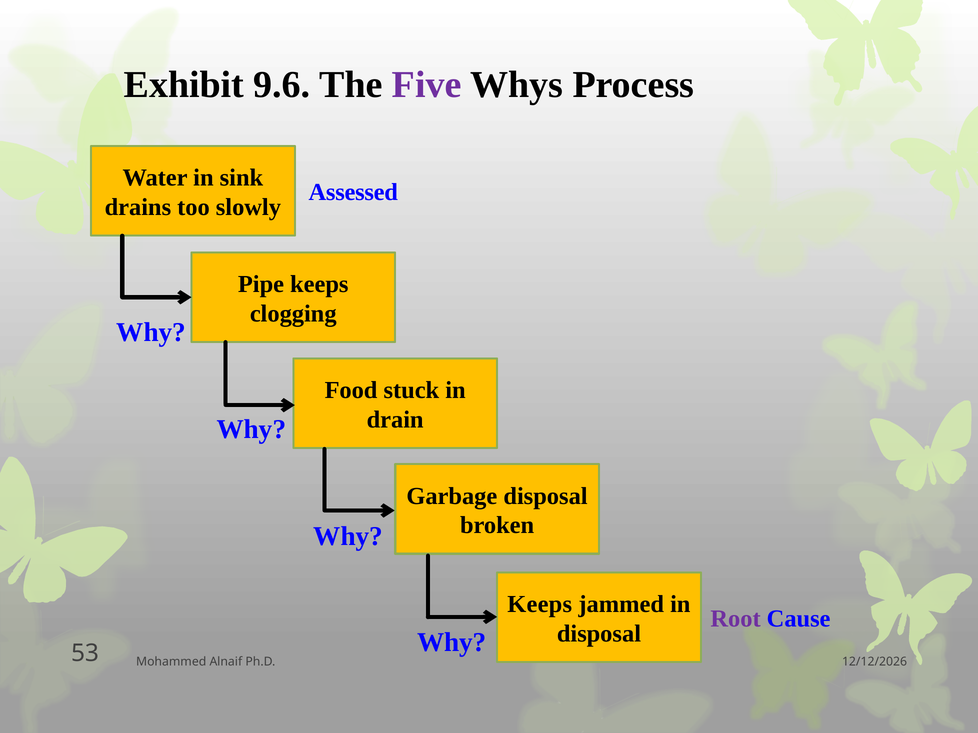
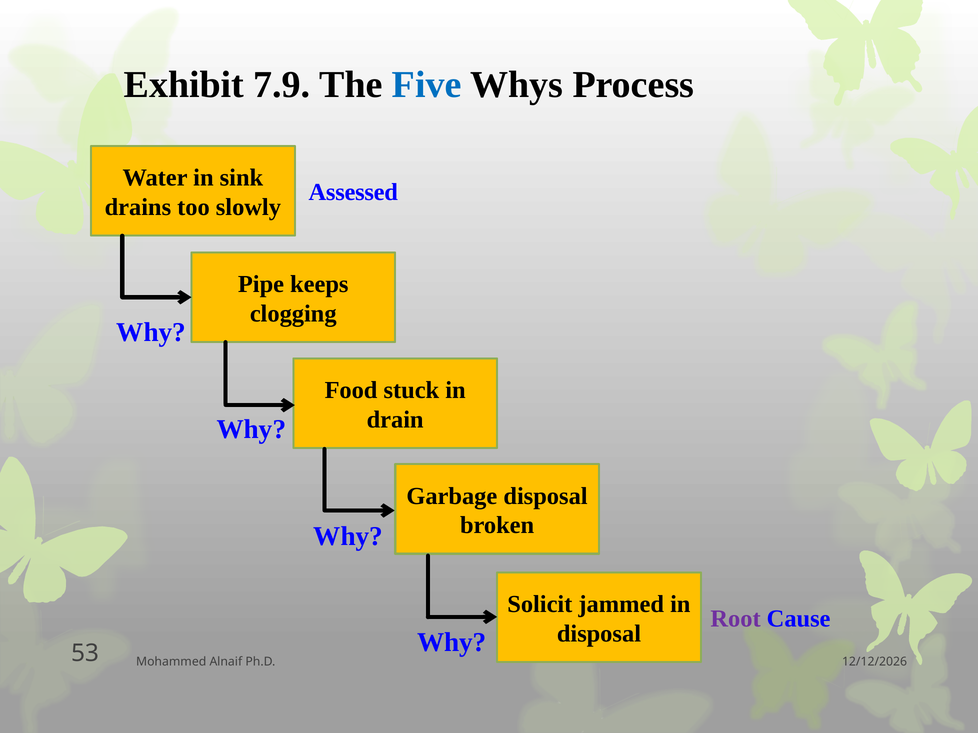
9.6: 9.6 -> 7.9 (282, 85)
Five colour: purple -> blue (427, 85)
Keeps: Keeps -> Solicit (540, 605)
